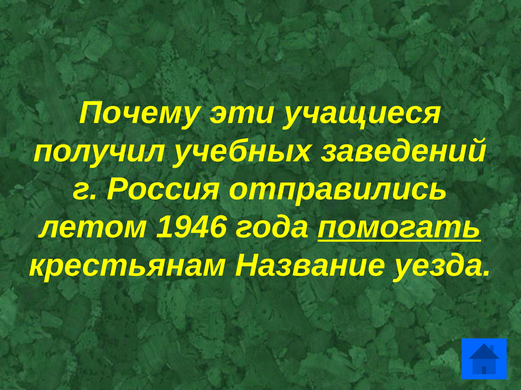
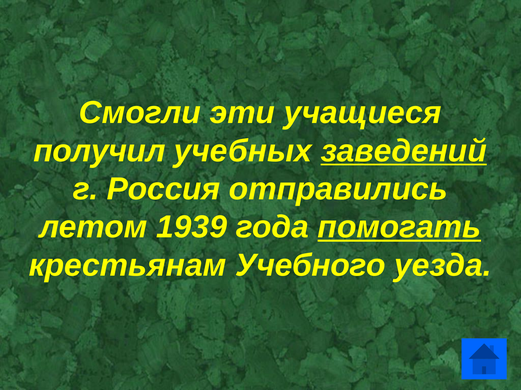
Почему: Почему -> Смогли (140, 113)
заведений underline: none -> present (404, 151)
1946: 1946 -> 1939 (192, 228)
Название: Название -> Учебного (310, 266)
